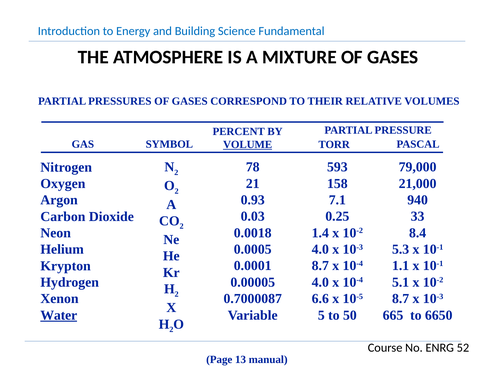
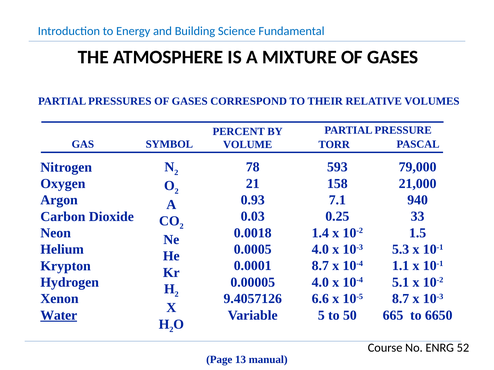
VOLUME underline: present -> none (248, 145)
8.4: 8.4 -> 1.5 (418, 233)
0.7000087: 0.7000087 -> 9.4057126 (253, 299)
